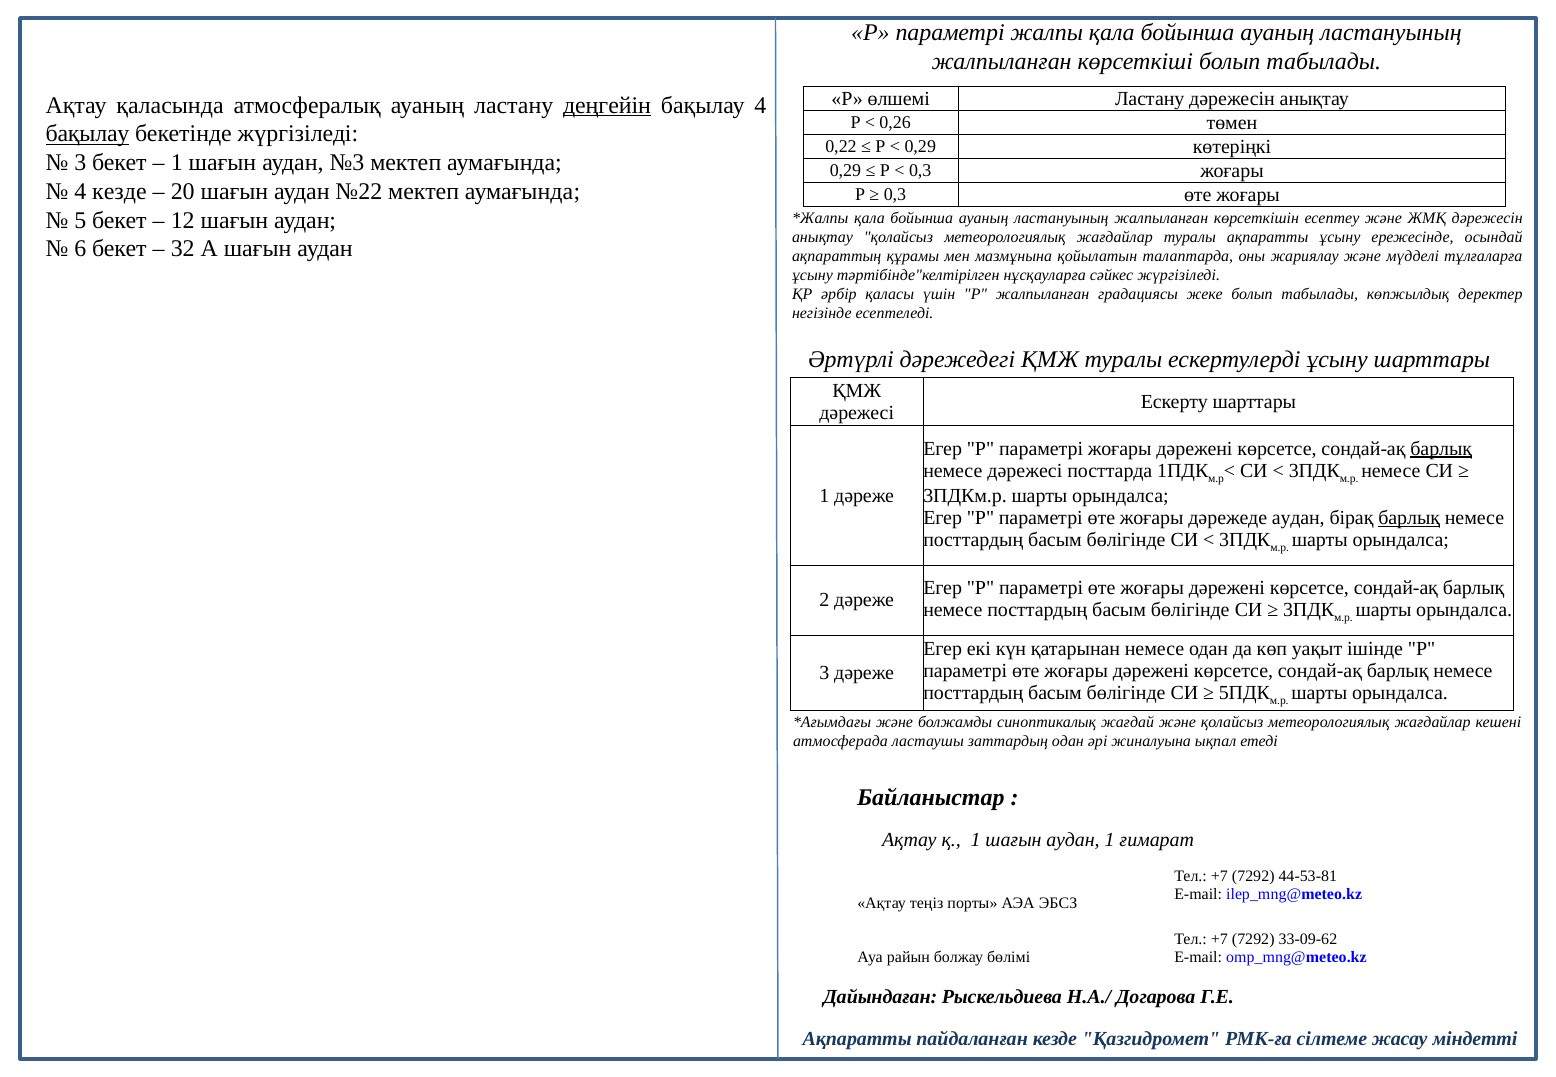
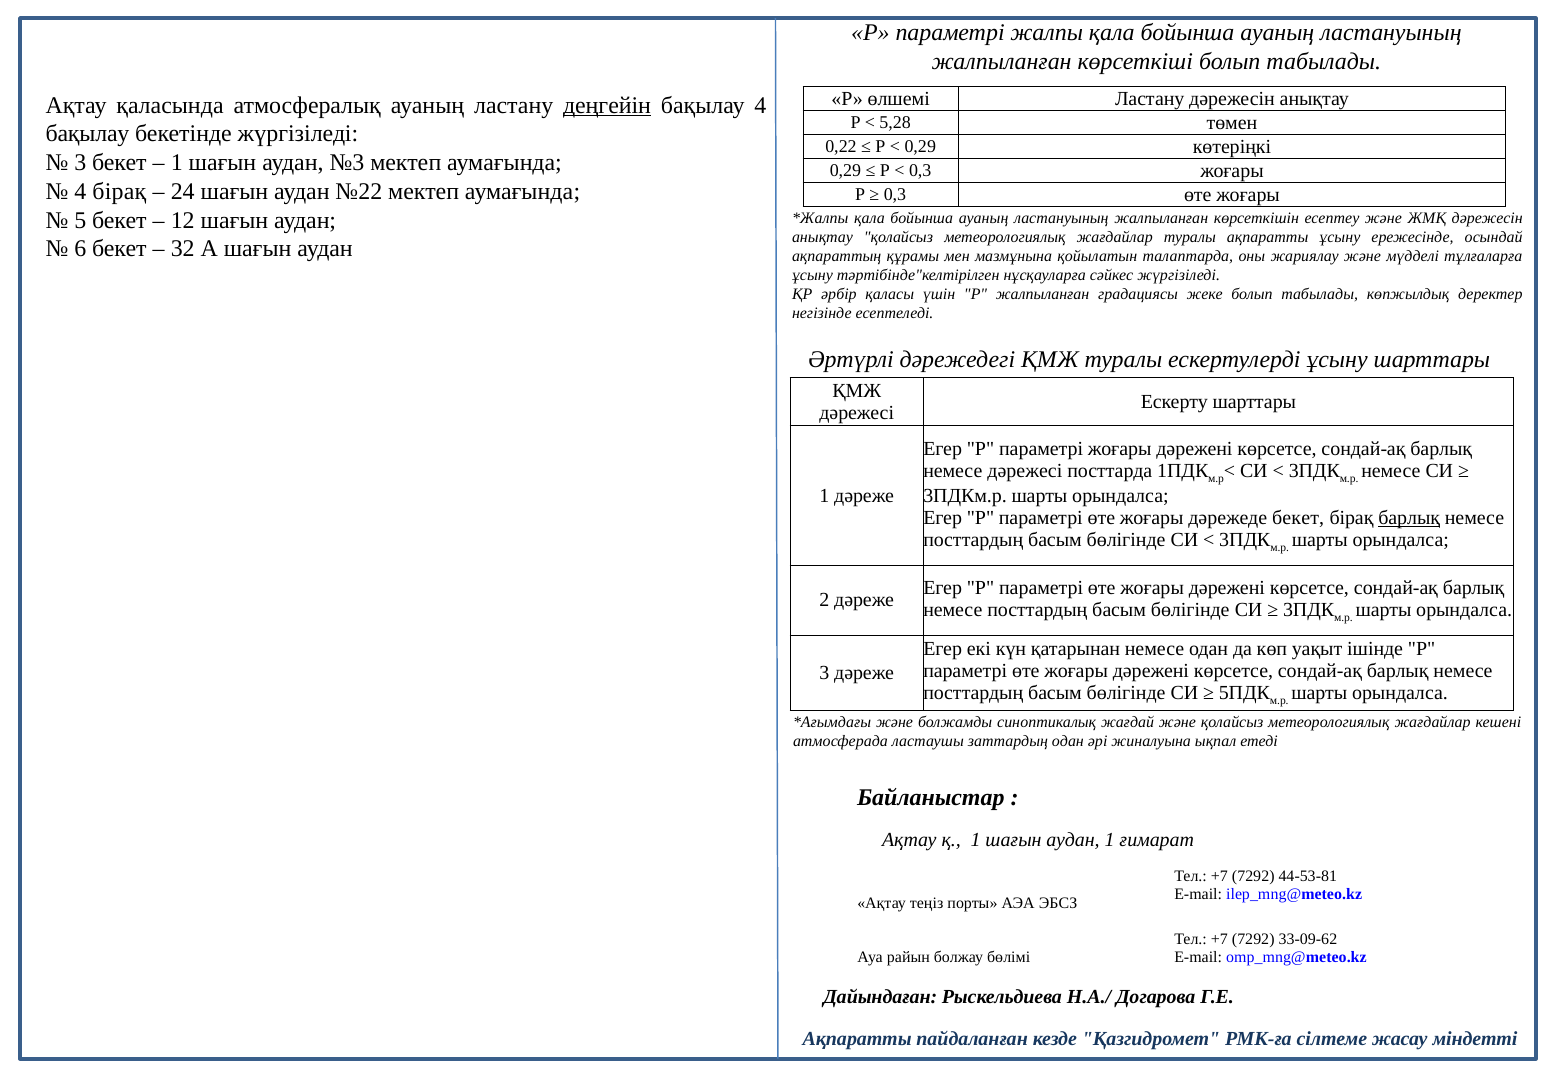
0,26: 0,26 -> 5,28 (895, 123)
бақылау underline: present -> none (87, 134)
4 кезде: кезде -> бірақ (119, 191)
20: 20 -> 24 (183, 191)
барлық underline: present -> none (1441, 449)
дәрежеде аудан: аудан -> бекет (1298, 518)
